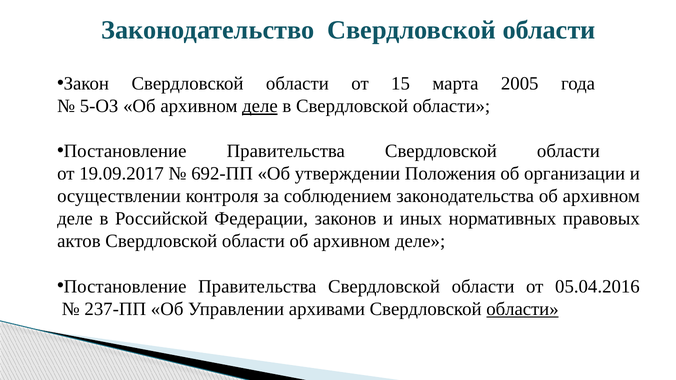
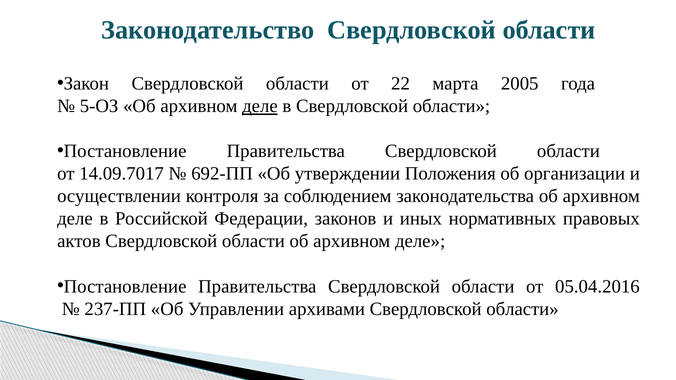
15: 15 -> 22 (401, 84)
19.09.2017: 19.09.2017 -> 14.09.7017 (122, 174)
области underline: present -> none (523, 309)
